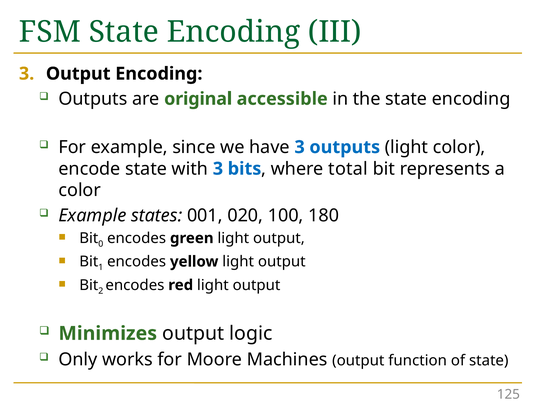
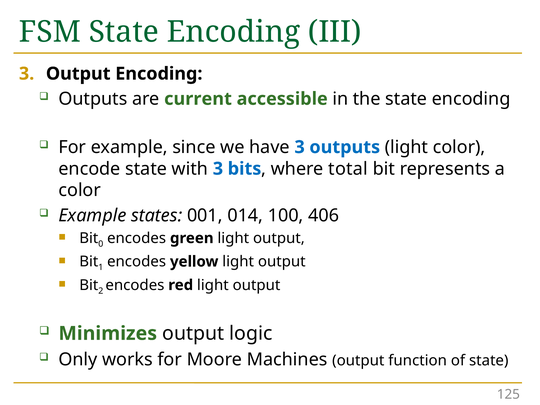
original: original -> current (198, 99)
020: 020 -> 014 (245, 216)
180: 180 -> 406 (324, 216)
